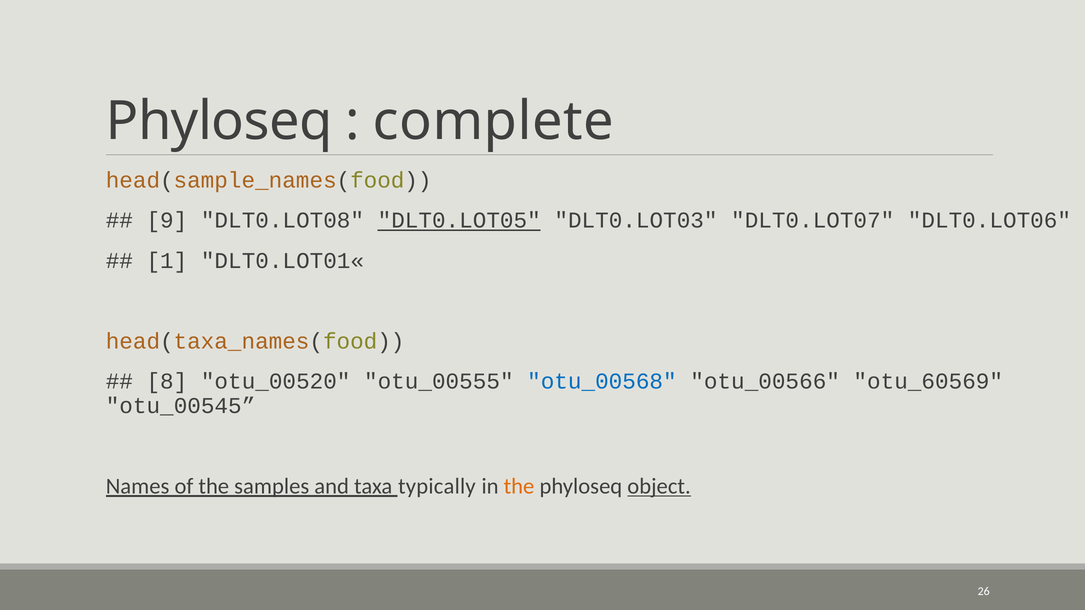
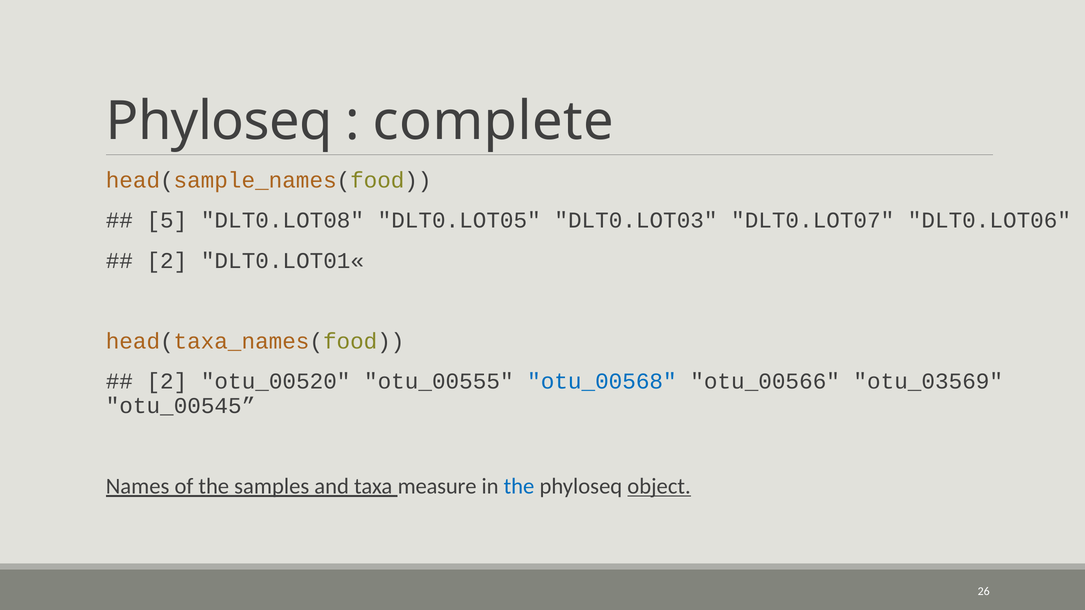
9: 9 -> 5 (167, 221)
DLT0.LOT05 underline: present -> none (459, 221)
1: 1 -> 2 (167, 261)
8: 8 -> 2 (167, 382)
otu_60569: otu_60569 -> otu_03569 (928, 382)
typically: typically -> measure (437, 486)
the colour: orange -> blue (519, 486)
